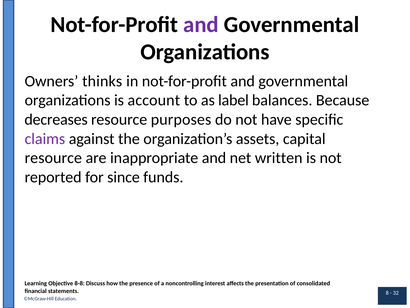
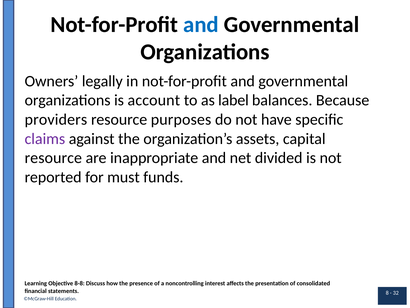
and colour: purple -> blue (201, 25)
thinks: thinks -> legally (102, 81)
decreases: decreases -> providers (56, 119)
written: written -> divided (279, 158)
since: since -> must (123, 177)
